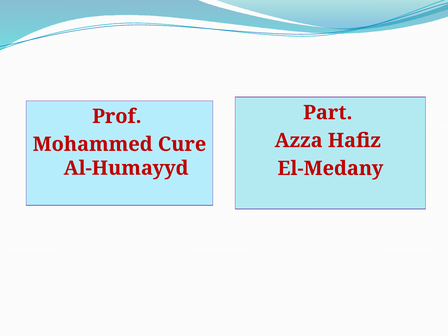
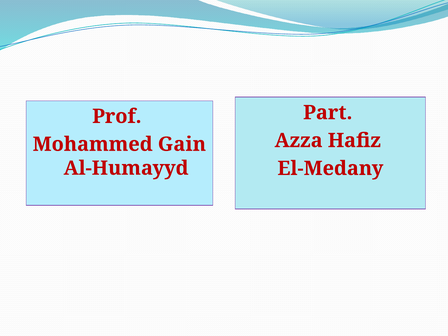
Cure: Cure -> Gain (182, 144)
